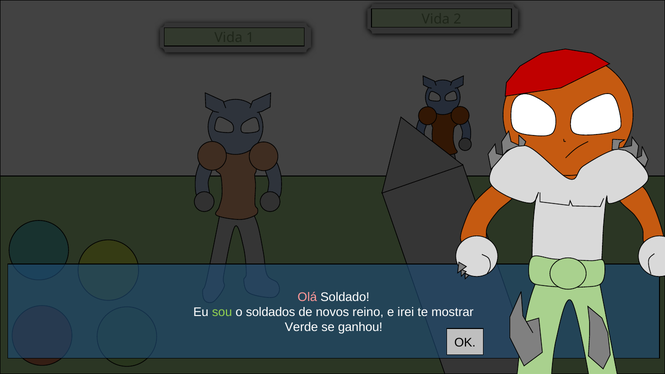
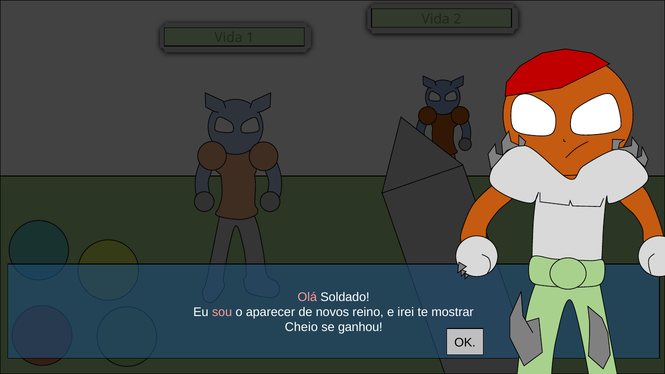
sou colour: light green -> pink (222, 312)
soldados: soldados -> aparecer (270, 312)
Verde: Verde -> Cheio (301, 327)
